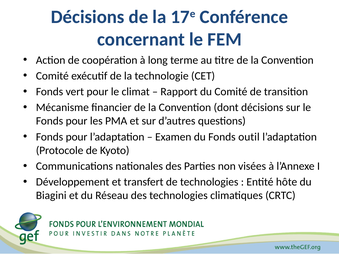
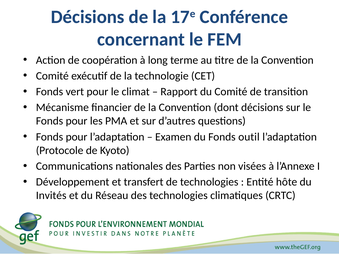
Biagini: Biagini -> Invités (51, 196)
